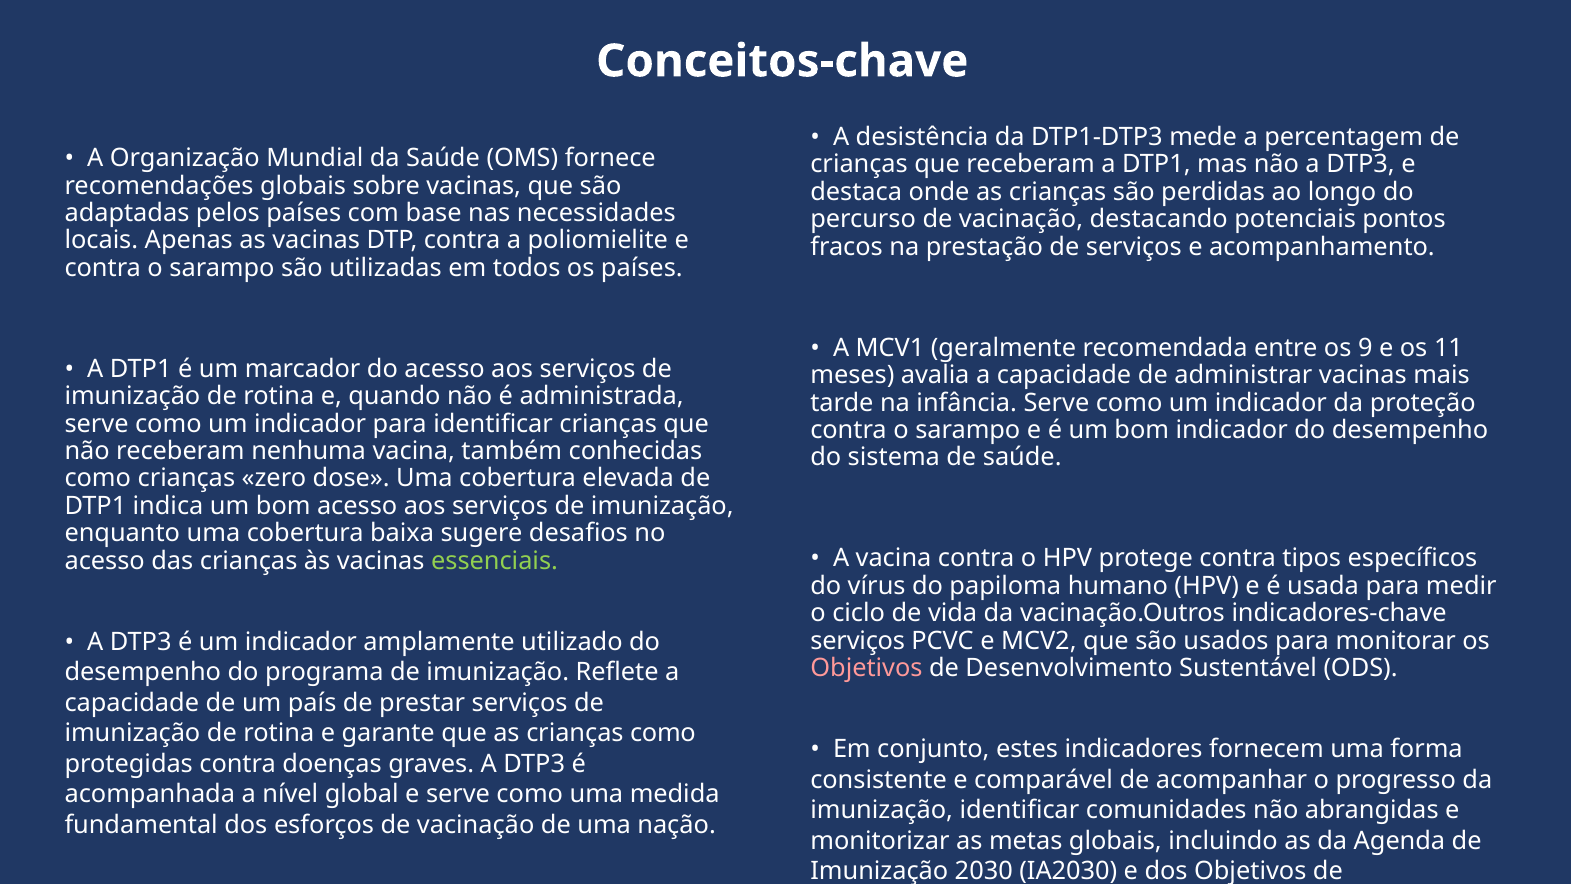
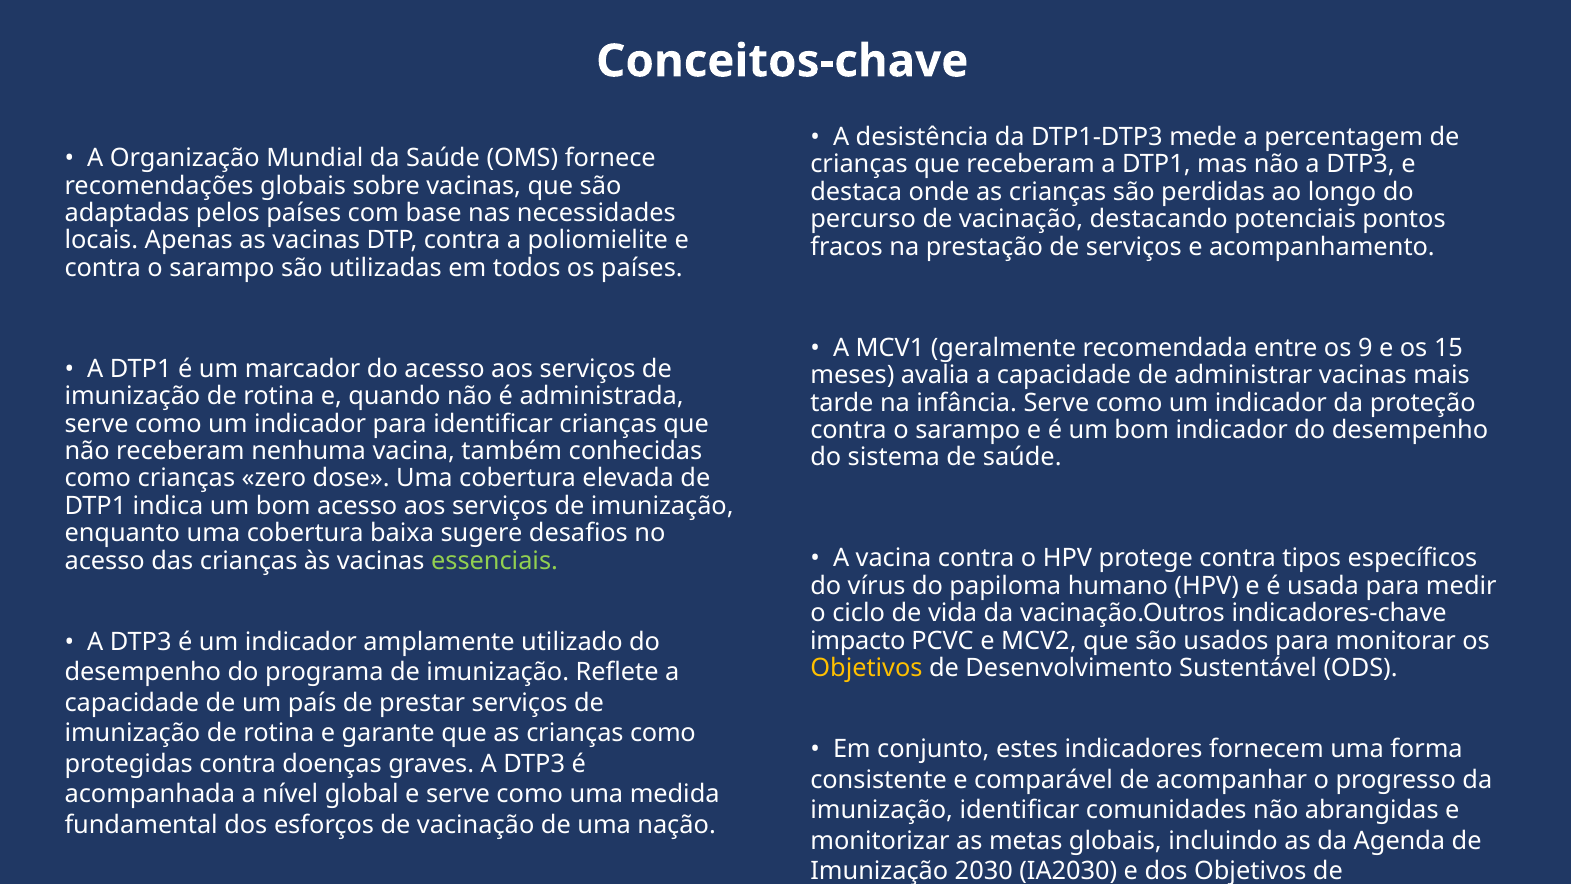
11: 11 -> 15 (1449, 348)
serviços: serviços -> impacto (858, 640)
Objetivos colour: pink -> yellow (867, 668)
